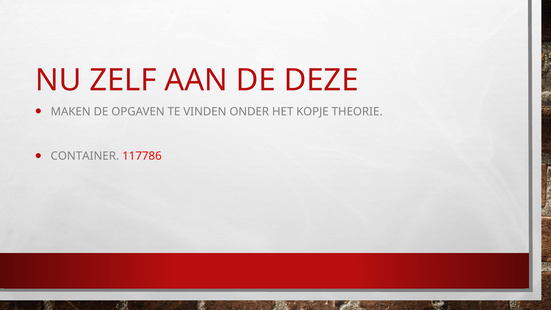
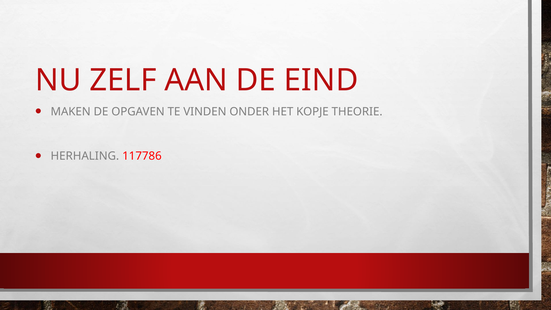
DEZE: DEZE -> EIND (321, 80)
CONTAINER: CONTAINER -> HERHALING (85, 156)
